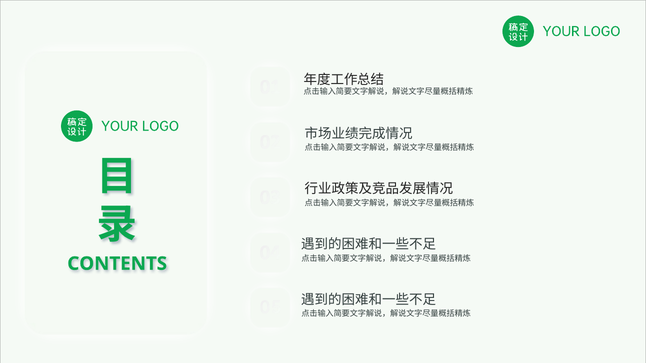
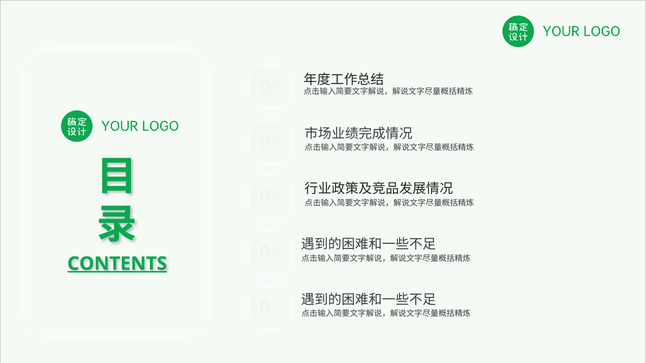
CONTENTS underline: none -> present (117, 264)
